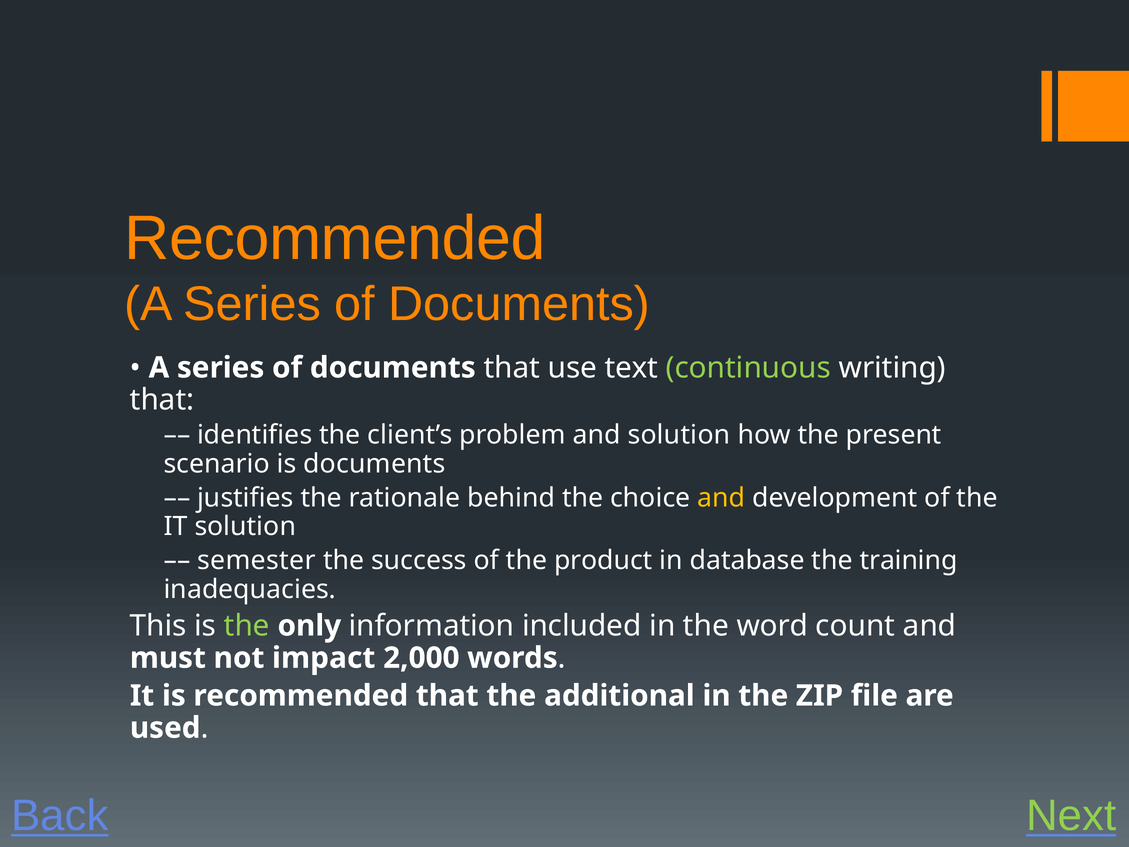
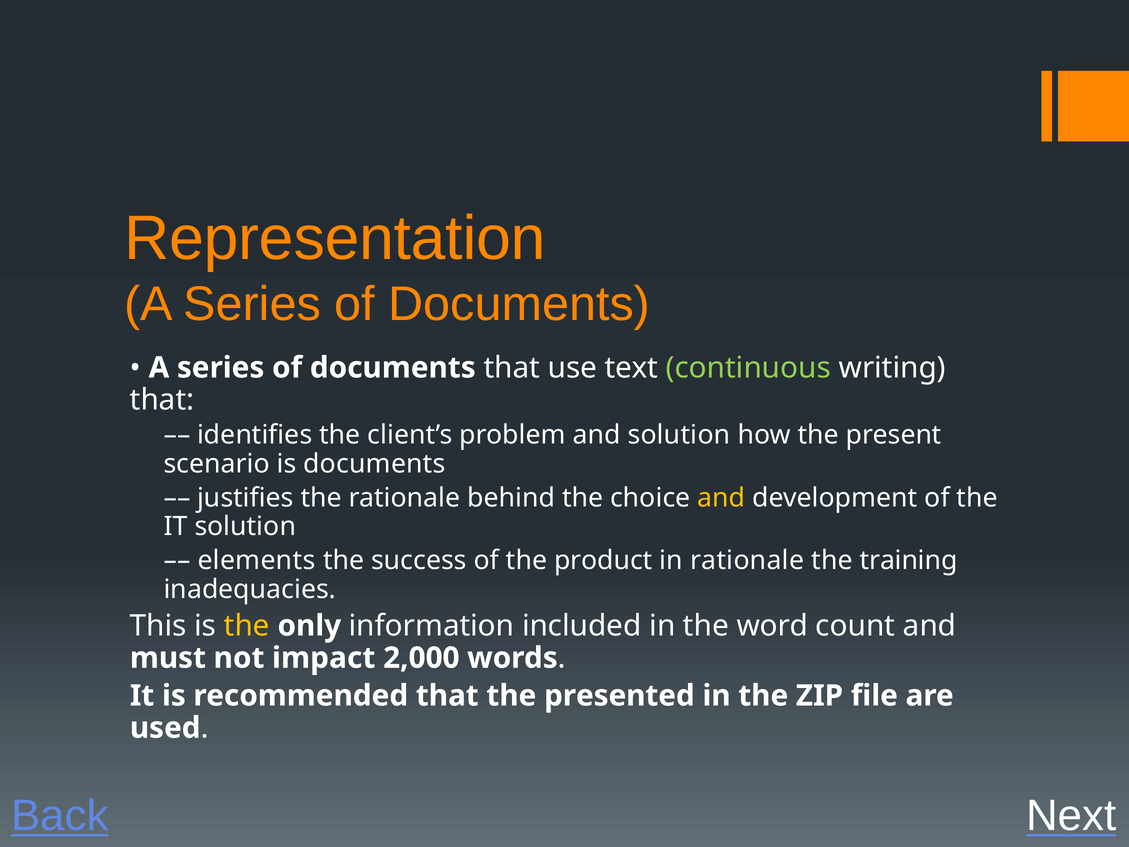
Recommended: Recommended -> Representation (335, 238)
semester: semester -> elements (257, 560)
in database: database -> rationale (747, 560)
the colour: light green -> yellow (247, 626)
additional: additional -> presented (619, 696)
Next colour: light green -> white (1071, 816)
